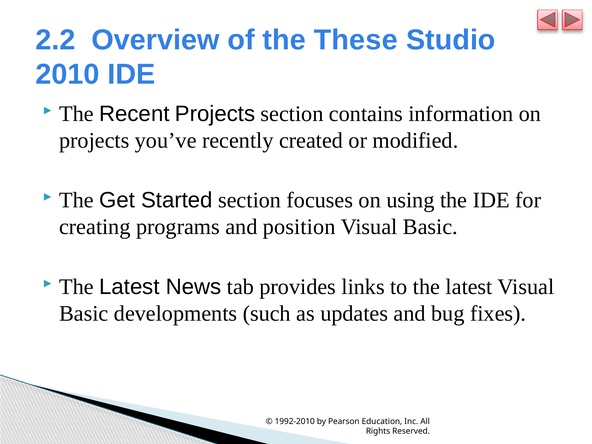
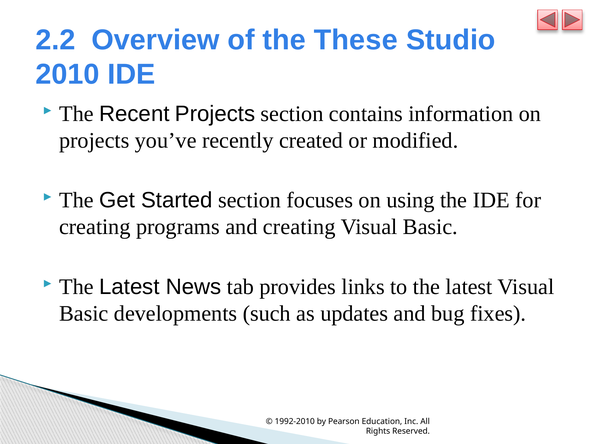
and position: position -> creating (299, 227)
